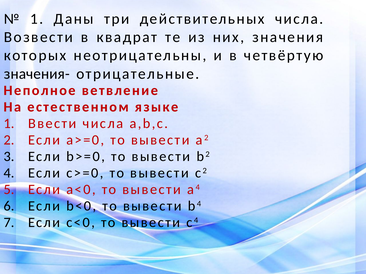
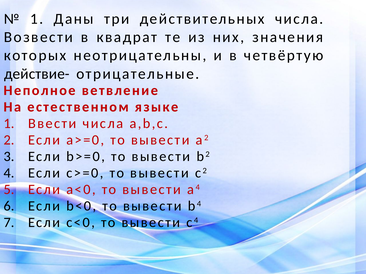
значения-: значения- -> действие- (37, 74)
